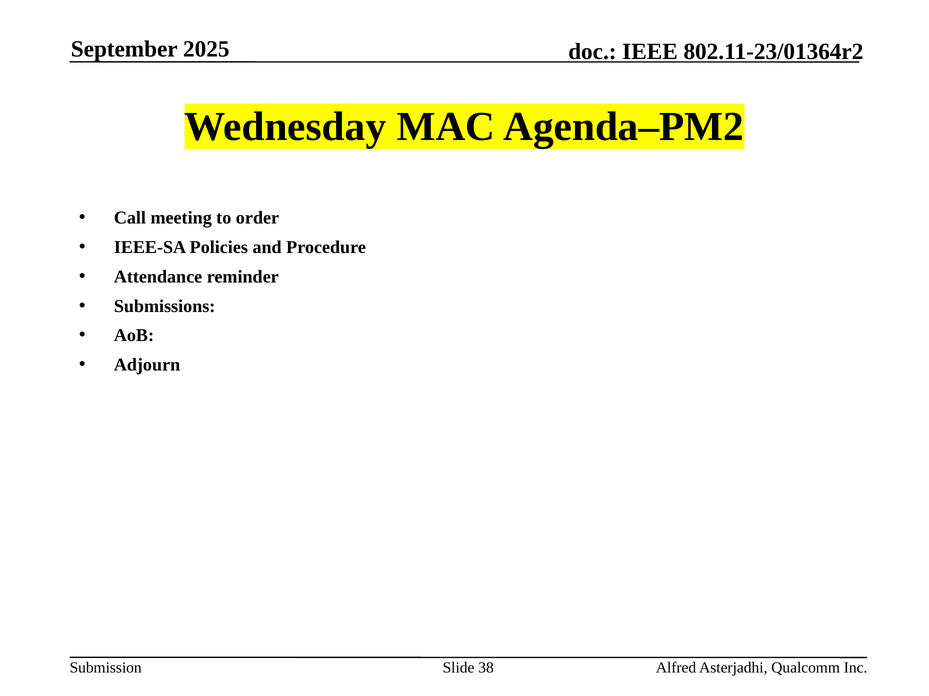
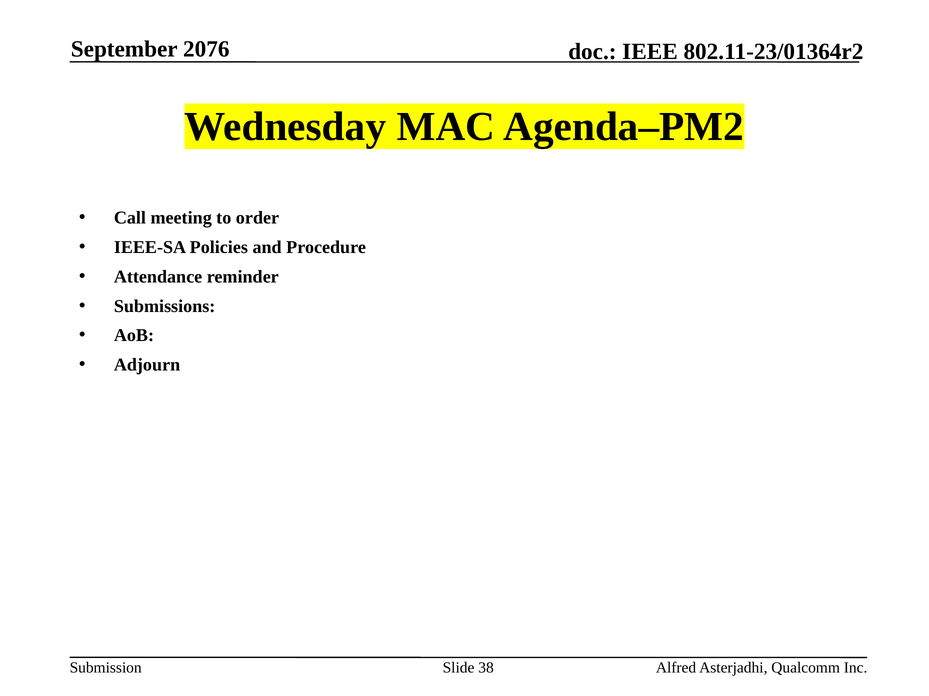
2025: 2025 -> 2076 (206, 49)
